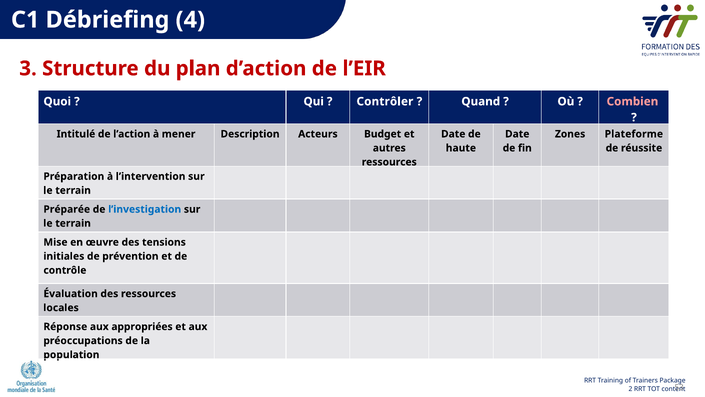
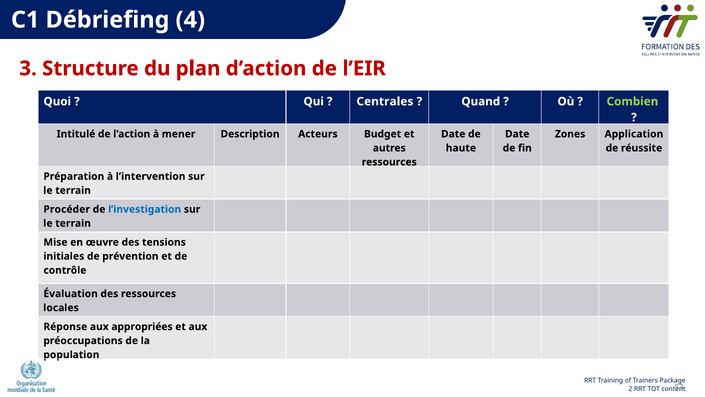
Contrôler: Contrôler -> Centrales (385, 101)
Combien colour: pink -> light green (632, 101)
Plateforme: Plateforme -> Application (634, 134)
Préparée: Préparée -> Procéder (67, 209)
